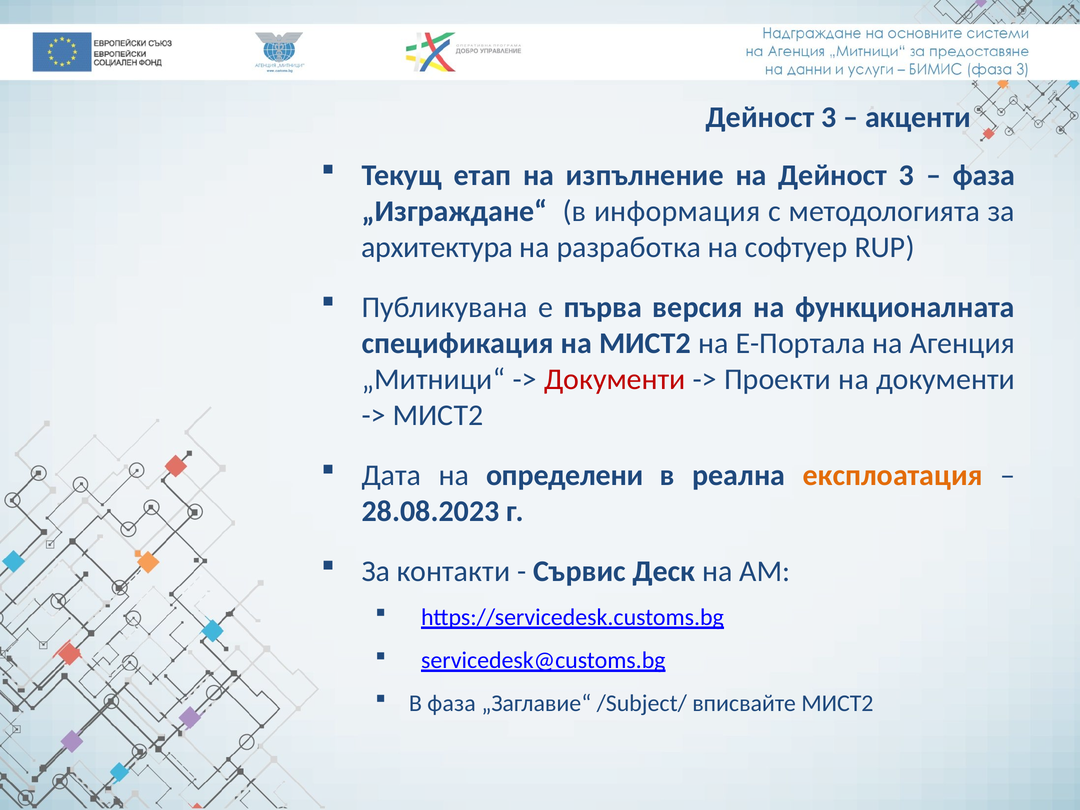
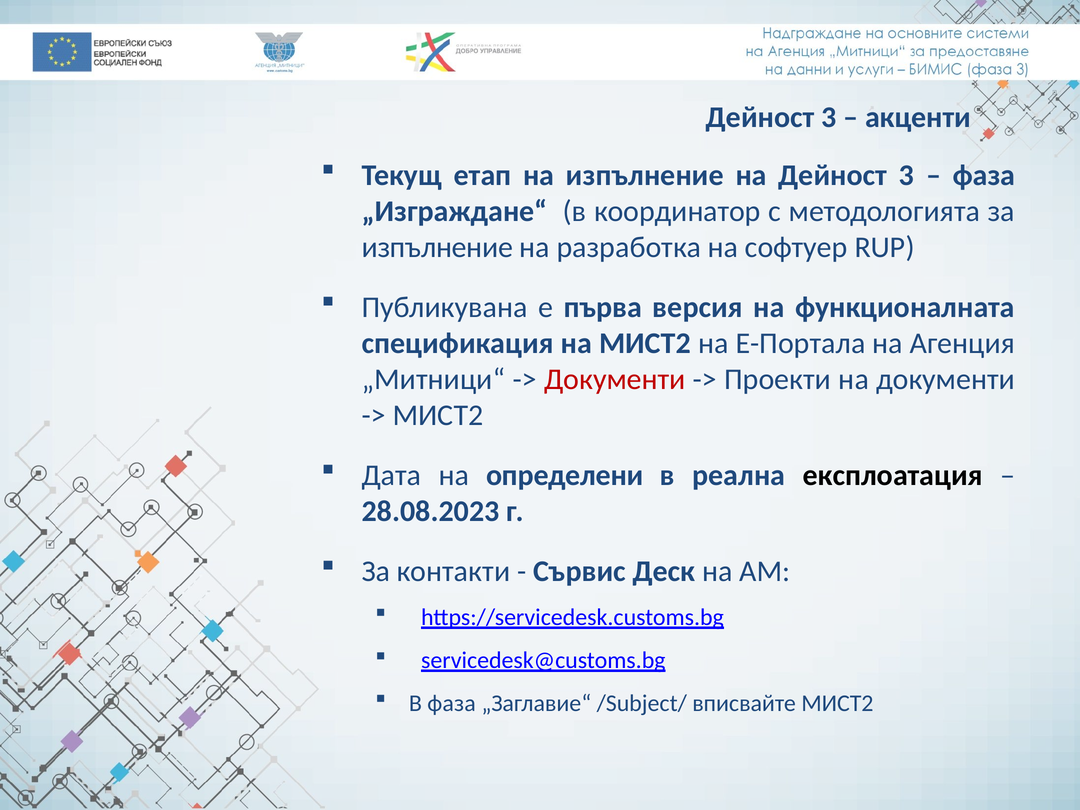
информация: информация -> координатор (677, 211)
архитектура: архитектура -> изпълнение (437, 247)
експлоатация colour: orange -> black (893, 475)
